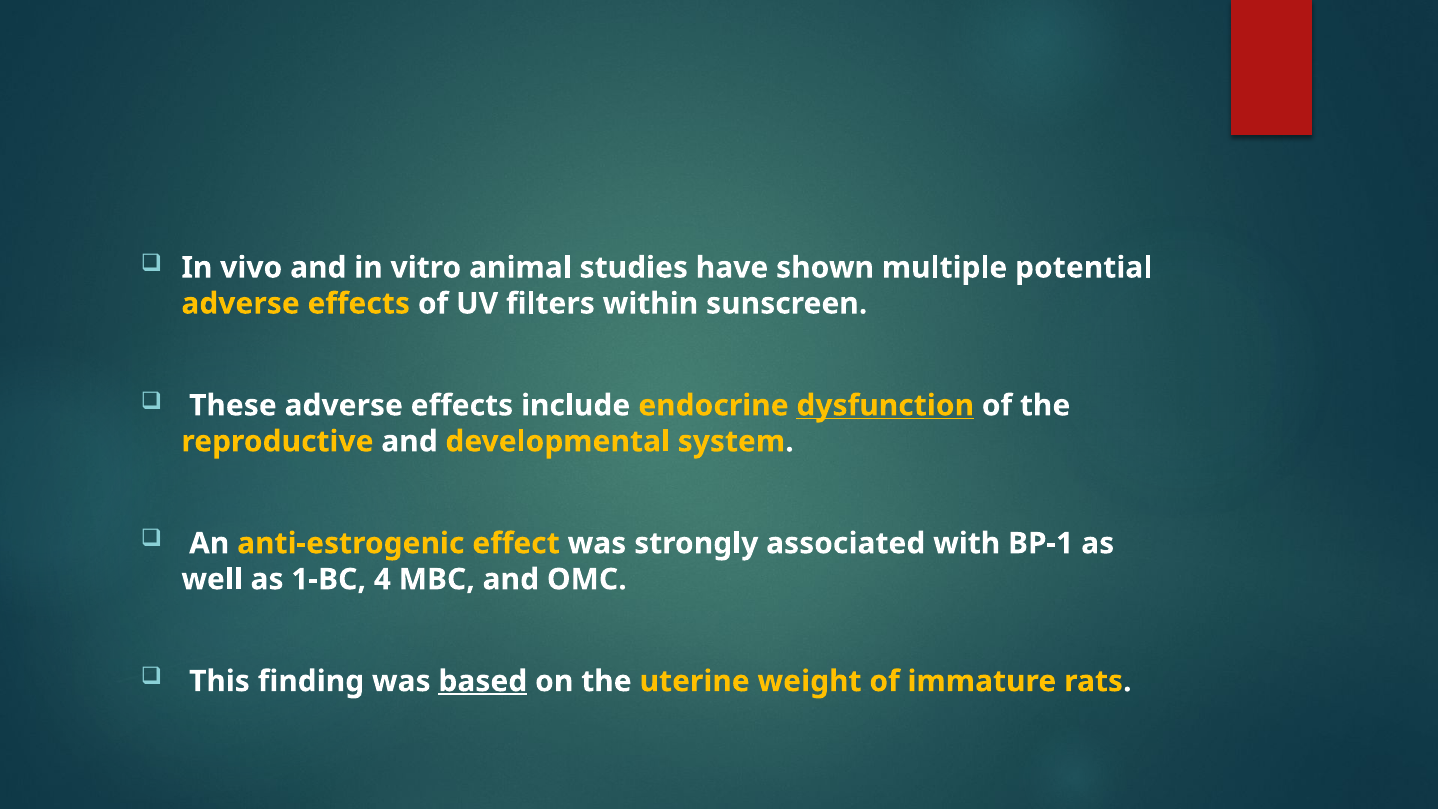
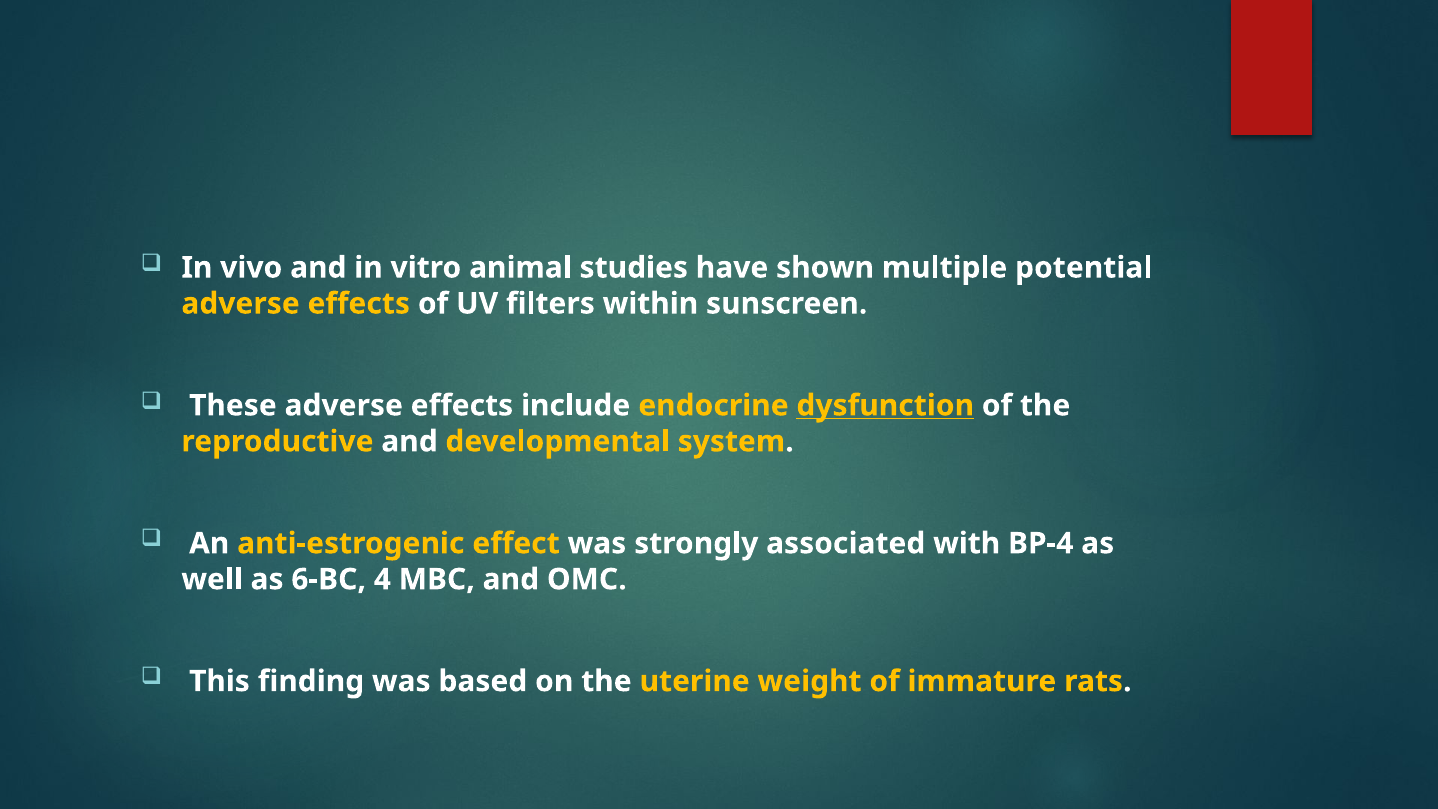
BP-1: BP-1 -> BP-4 (1041, 543)
1-BC: 1-BC -> 6-BC (329, 579)
based underline: present -> none (483, 681)
